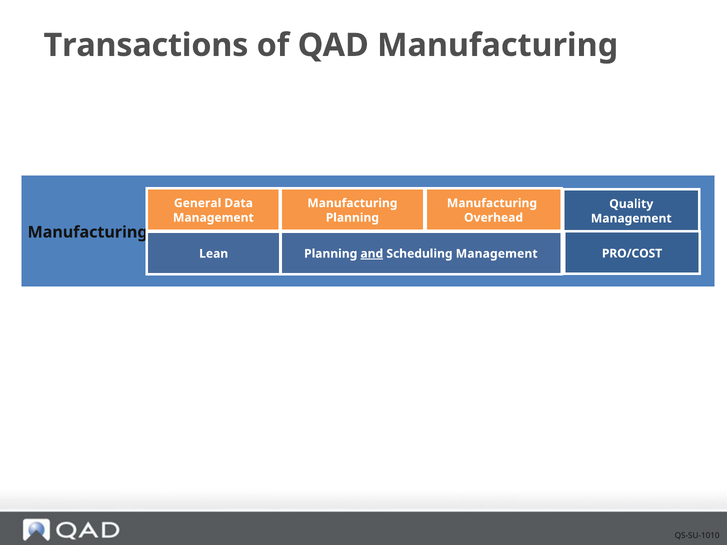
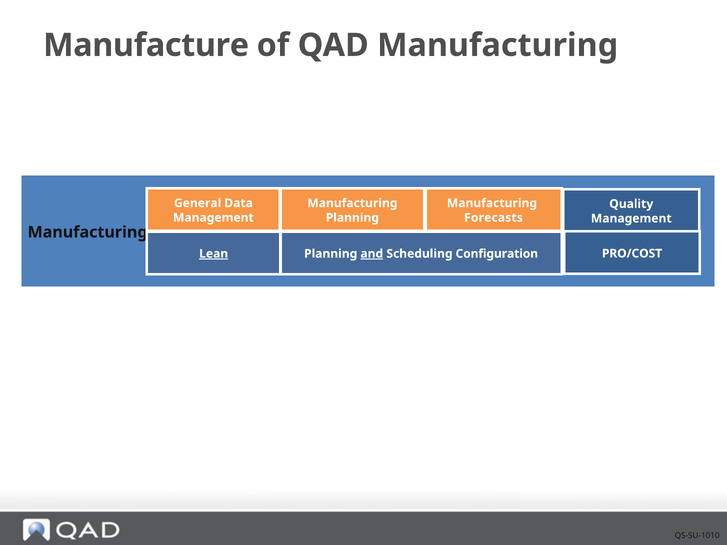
Transactions: Transactions -> Manufacture (146, 45)
Overhead: Overhead -> Forecasts (493, 218)
Lean underline: none -> present (214, 254)
Scheduling Management: Management -> Configuration (497, 254)
